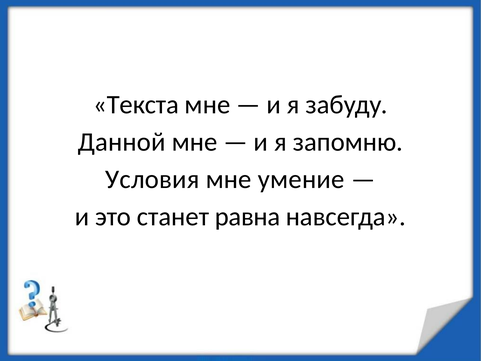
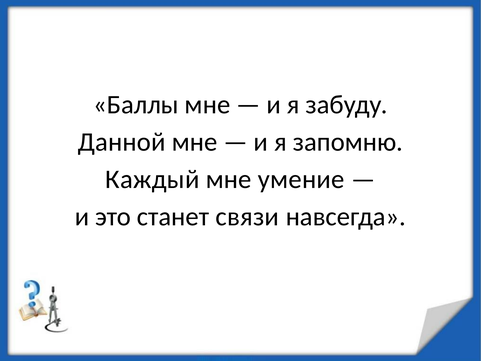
Текста: Текста -> Баллы (136, 104)
Условия: Условия -> Каждый (152, 179)
равна: равна -> связи (247, 217)
